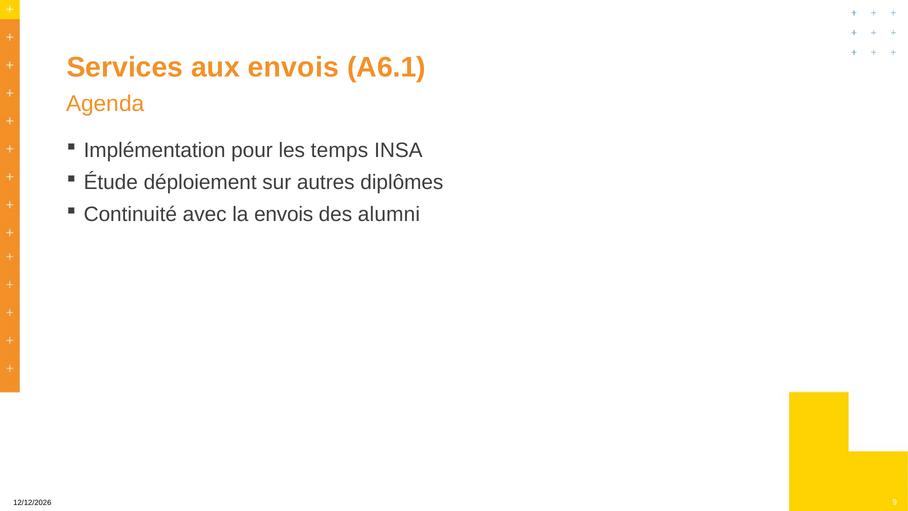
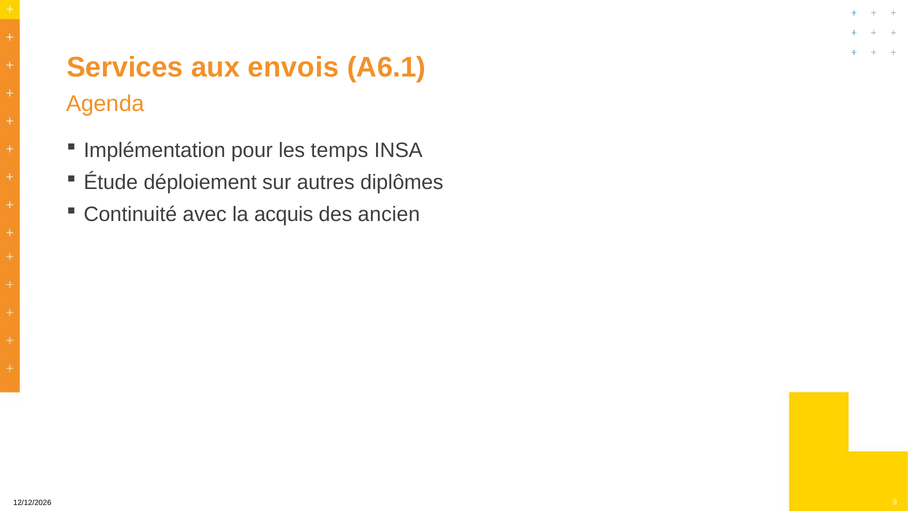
la envois: envois -> acquis (284, 214)
alumni: alumni -> ancien (389, 214)
